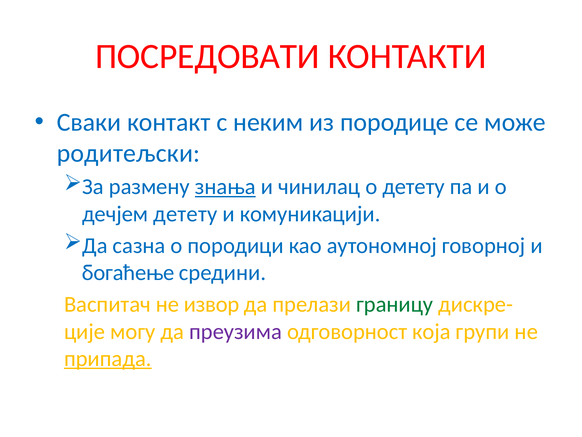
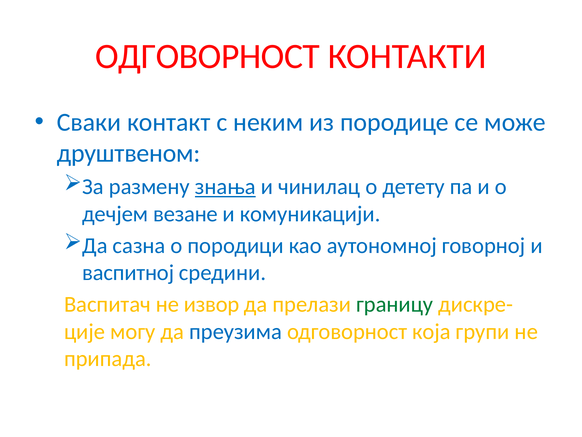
ПОСРЕДОВАТИ: ПОСРЕДОВАТИ -> ОДГОВОРНОСТ (207, 56)
родитељски: родитељски -> друштвеном (129, 153)
дечјем детету: детету -> везане (185, 214)
богаћење: богаћење -> васпитној (128, 272)
преузима colour: purple -> blue (236, 331)
припада underline: present -> none (108, 358)
